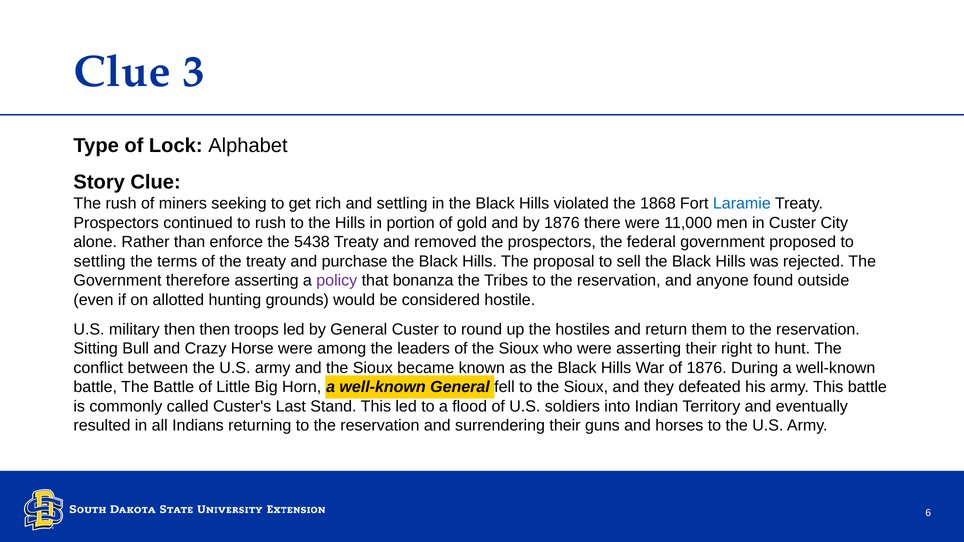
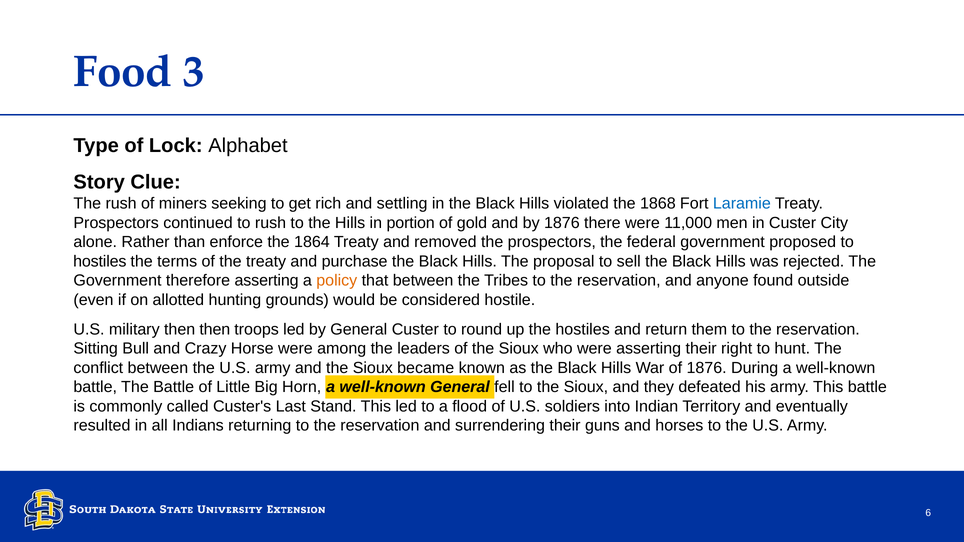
Clue: Clue -> Food (123, 72)
5438: 5438 -> 1864 (312, 242)
settling: settling -> hostiles (100, 262)
policy colour: purple -> orange (337, 281)
that bonanza: bonanza -> between (423, 281)
